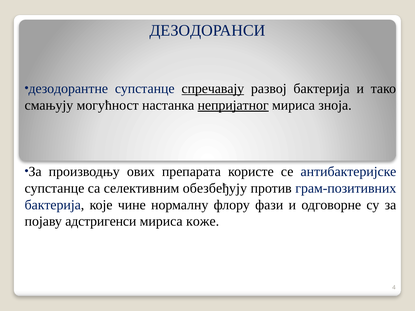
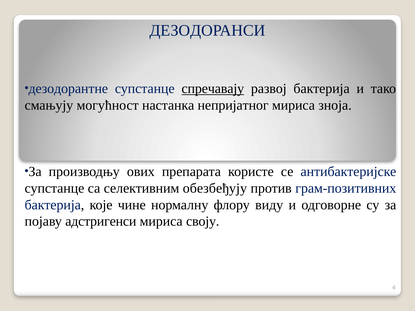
непријатног underline: present -> none (233, 105)
фази: фази -> виду (269, 205)
коже: коже -> своју (203, 222)
